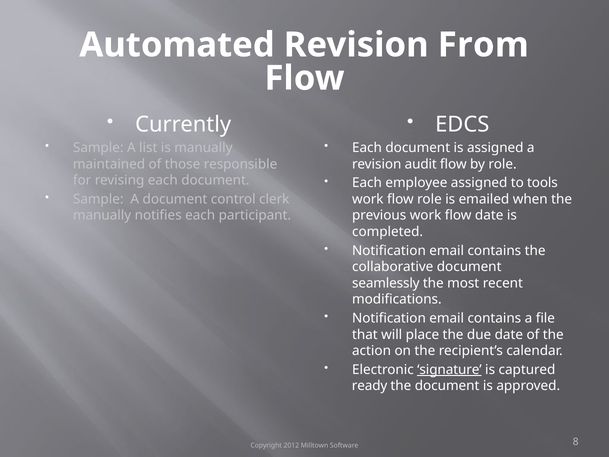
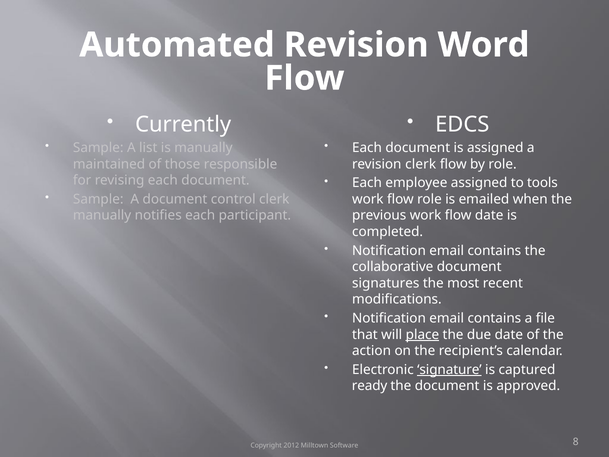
From: From -> Word (484, 45)
revision audit: audit -> clerk (421, 164)
seamlessly: seamlessly -> signatures (386, 283)
place underline: none -> present (422, 334)
